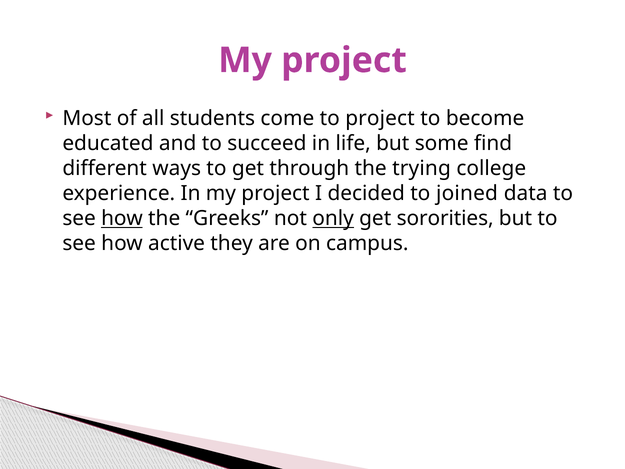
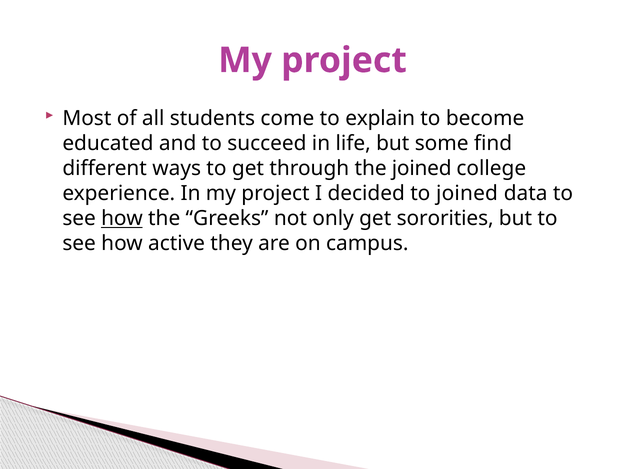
to project: project -> explain (380, 118)
the trying: trying -> joined (422, 168)
only underline: present -> none (333, 218)
